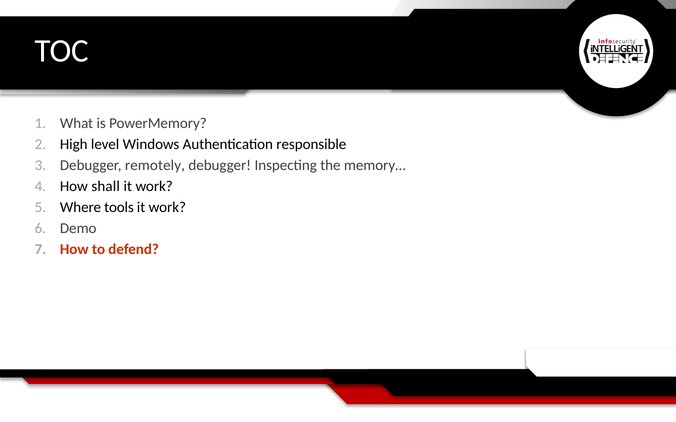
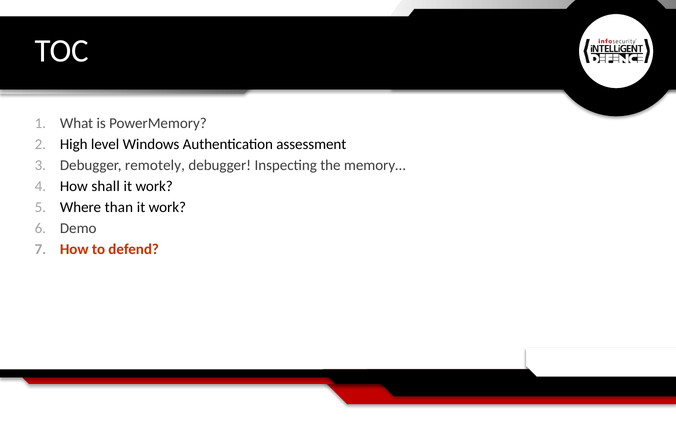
responsible: responsible -> assessment (311, 145)
tools: tools -> than (119, 208)
